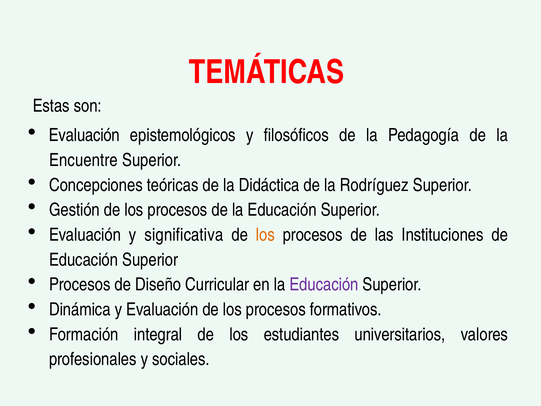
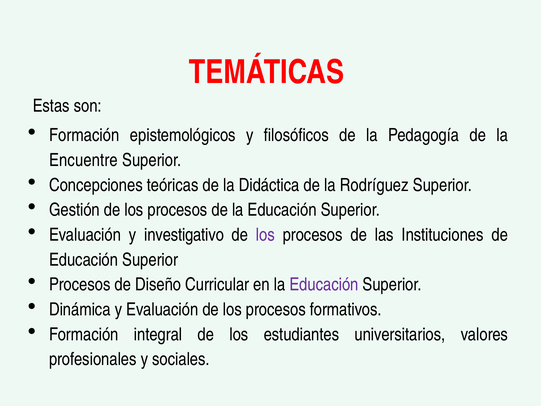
Evaluación: Evaluación -> Formación (84, 135)
significativa: significativa -> investigativo (184, 235)
los colour: orange -> purple (265, 235)
